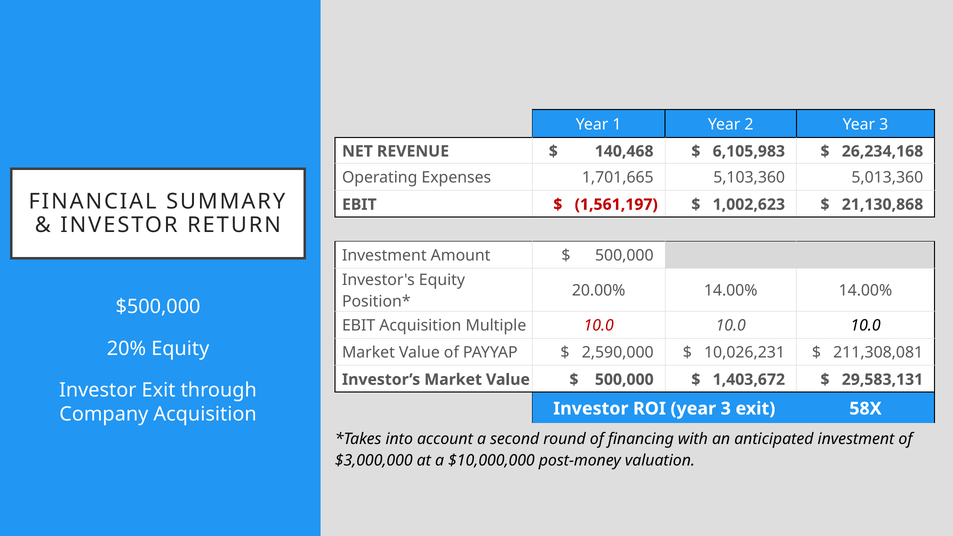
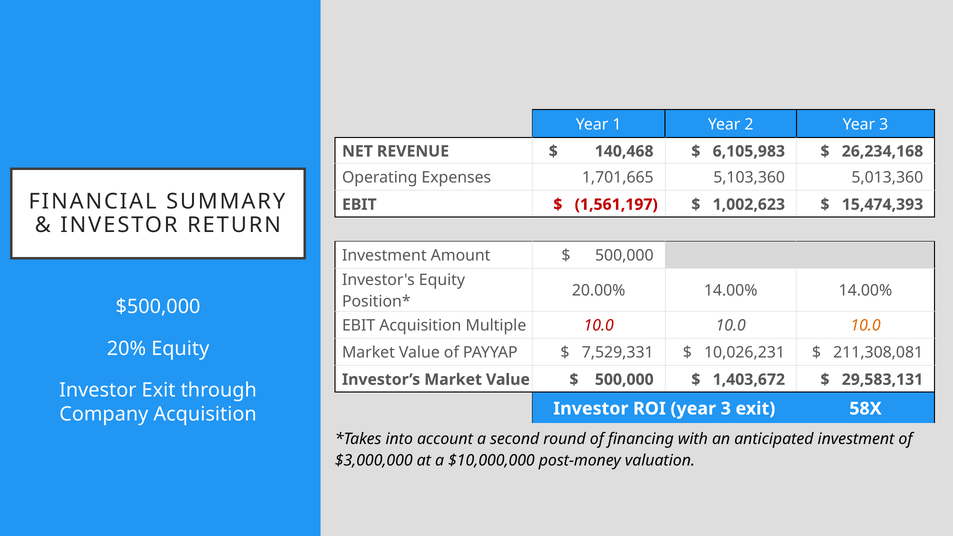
21,130,868: 21,130,868 -> 15,474,393 (883, 205)
10.0 colour: black -> orange (866, 326)
2,590,000: 2,590,000 -> 7,529,331 (618, 353)
